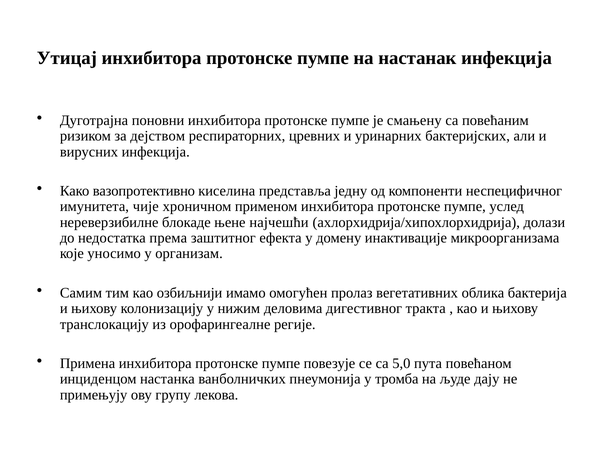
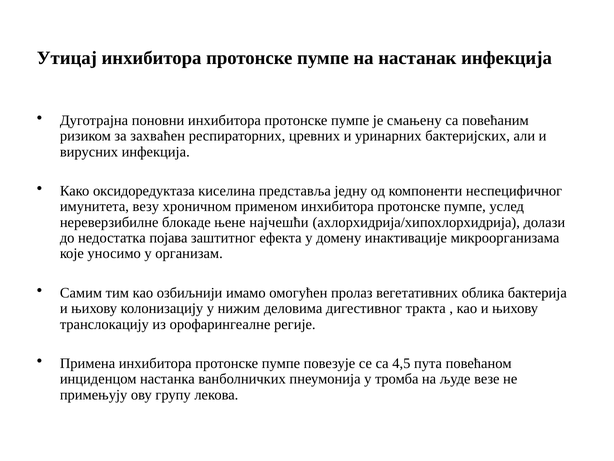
дејством: дејством -> захваћен (158, 136)
вазопротективно: вазопротективно -> оксидоредуктаза (144, 191)
чије: чије -> везу (146, 206)
према: према -> појава (168, 238)
5,0: 5,0 -> 4,5 (401, 363)
дају: дају -> везе (487, 379)
